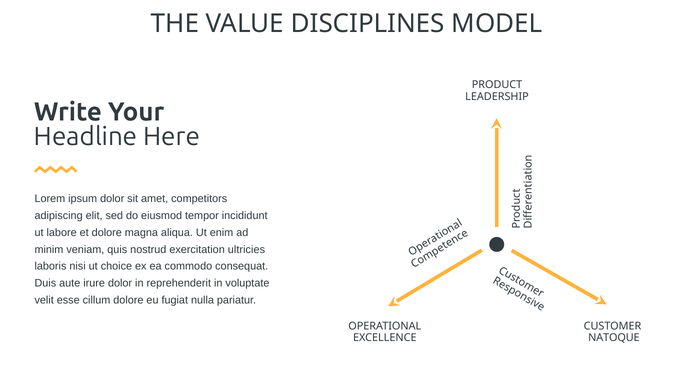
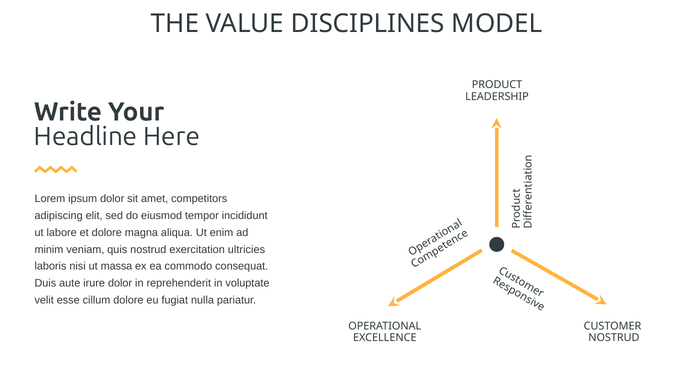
choice: choice -> massa (116, 267)
NATOQUE: NATOQUE -> NOSTRUD (614, 338)
